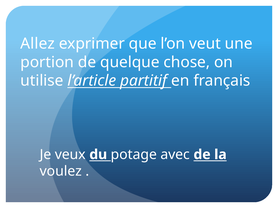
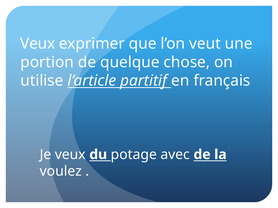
Allez: Allez -> Veux (38, 44)
